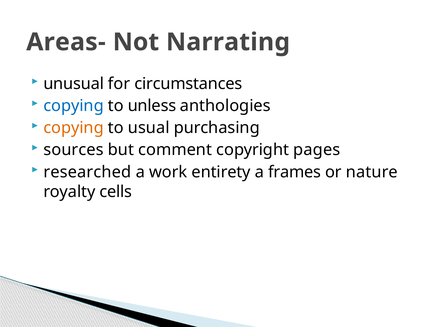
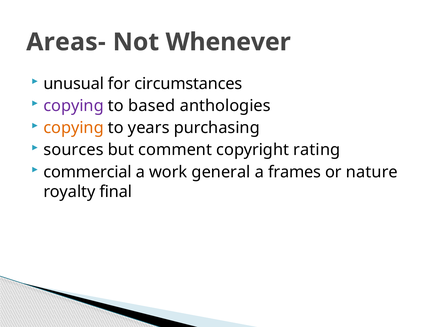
Narrating: Narrating -> Whenever (228, 42)
copying colour: blue -> purple (74, 106)
unless: unless -> based (152, 106)
usual: usual -> years (149, 128)
pages: pages -> rating (317, 150)
researched: researched -> commercial (88, 172)
entirety: entirety -> general (221, 172)
cells: cells -> final (116, 192)
